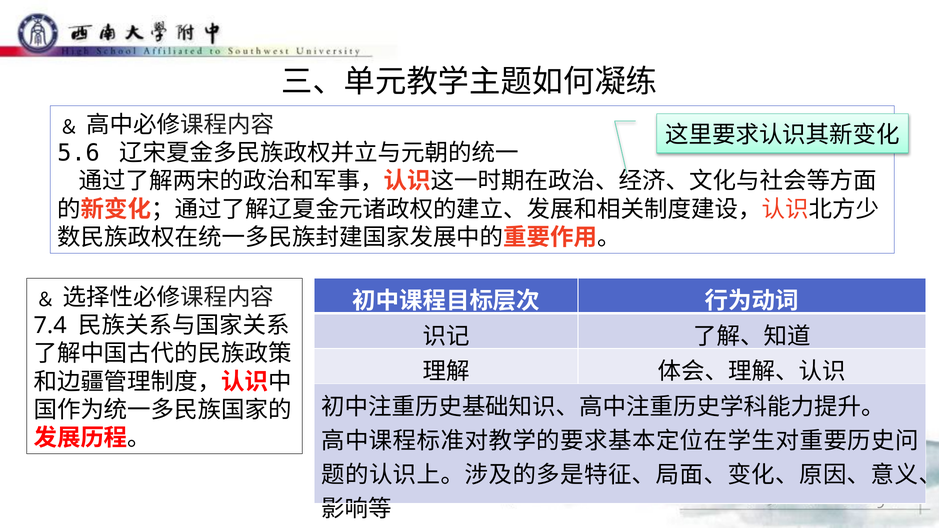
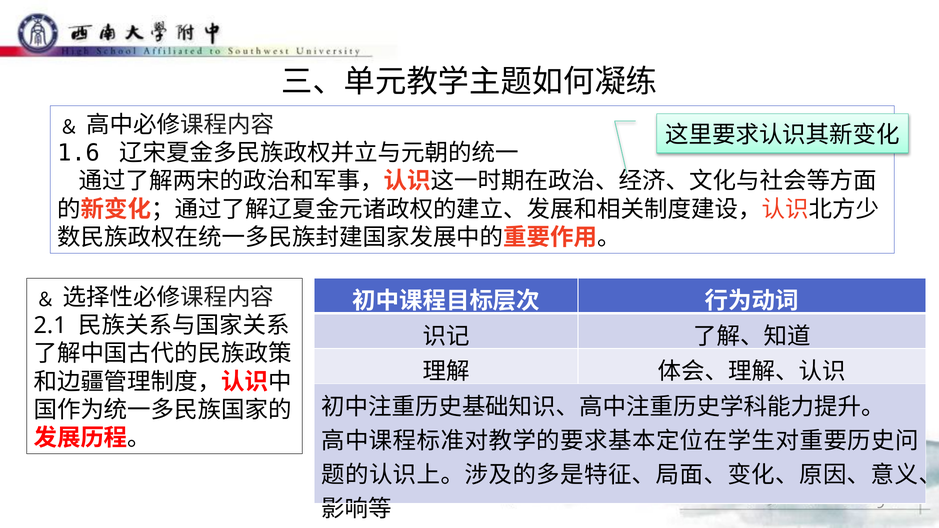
5.6: 5.6 -> 1.6 (79, 153)
7.4: 7.4 -> 2.1 (50, 326)
